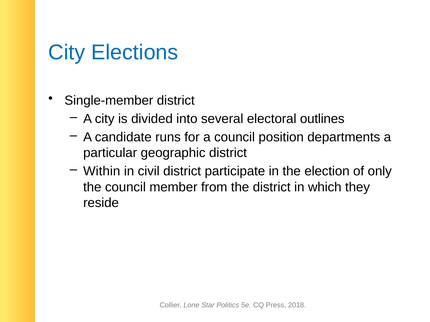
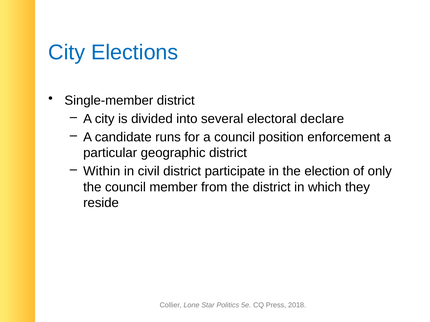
outlines: outlines -> declare (322, 119)
departments: departments -> enforcement (344, 137)
